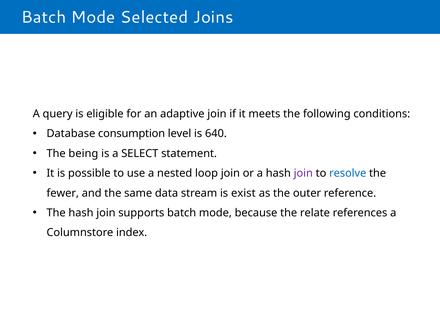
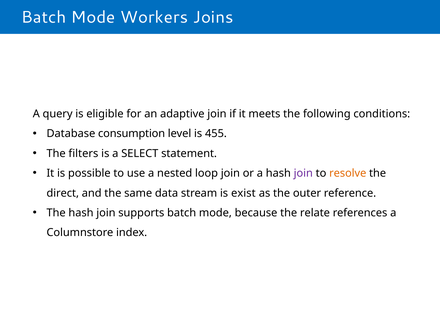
Selected: Selected -> Workers (154, 17)
640: 640 -> 455 (216, 134)
being: being -> filters (83, 153)
resolve colour: blue -> orange (348, 173)
fewer: fewer -> direct (63, 193)
